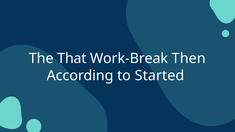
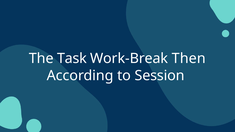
That: That -> Task (72, 59)
Started: Started -> Session (160, 76)
